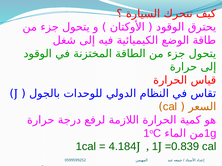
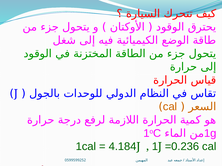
=0.839: =0.839 -> =0.236 (182, 147)
